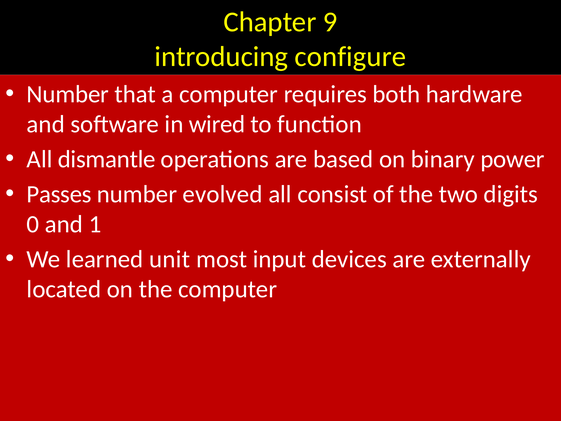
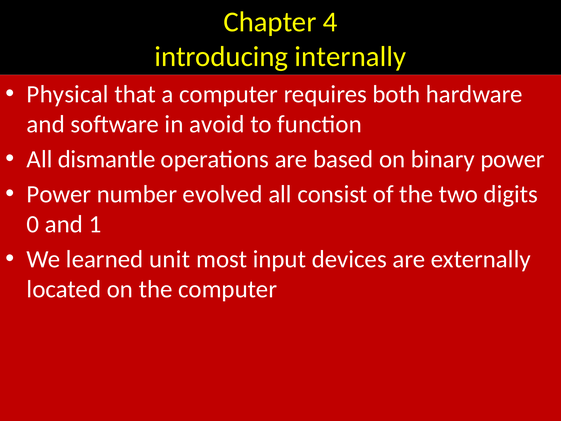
9: 9 -> 4 (330, 22)
configure: configure -> internally (350, 57)
Number: Number -> Physical (68, 94)
wired: wired -> avoid (217, 124)
Passes: Passes -> Power (59, 194)
